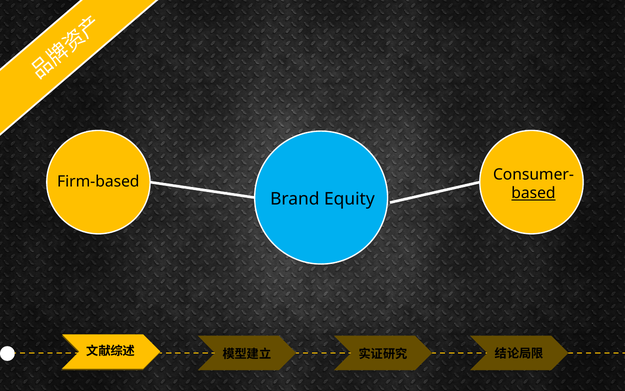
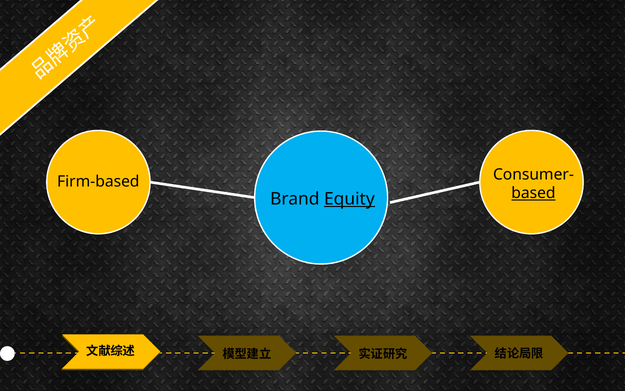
Equity underline: none -> present (349, 199)
